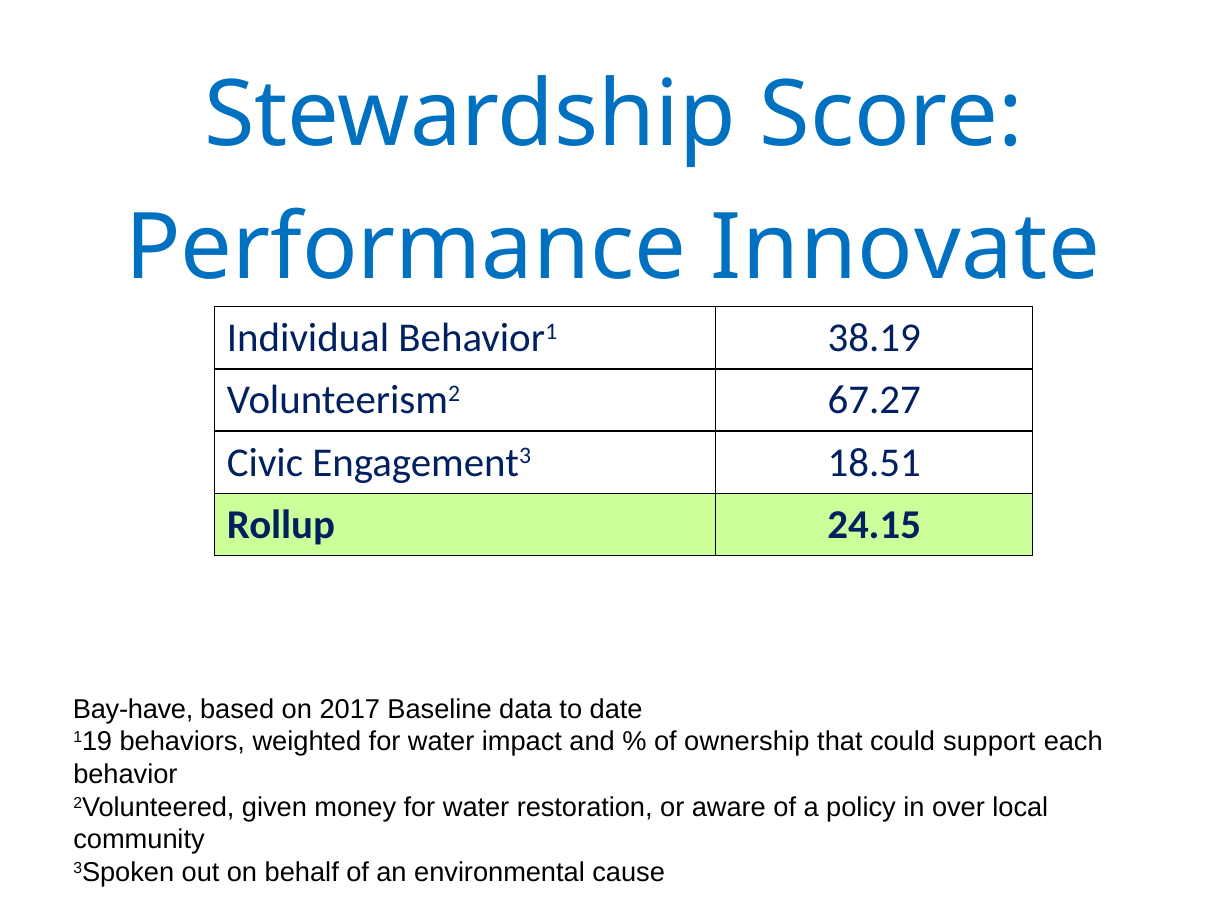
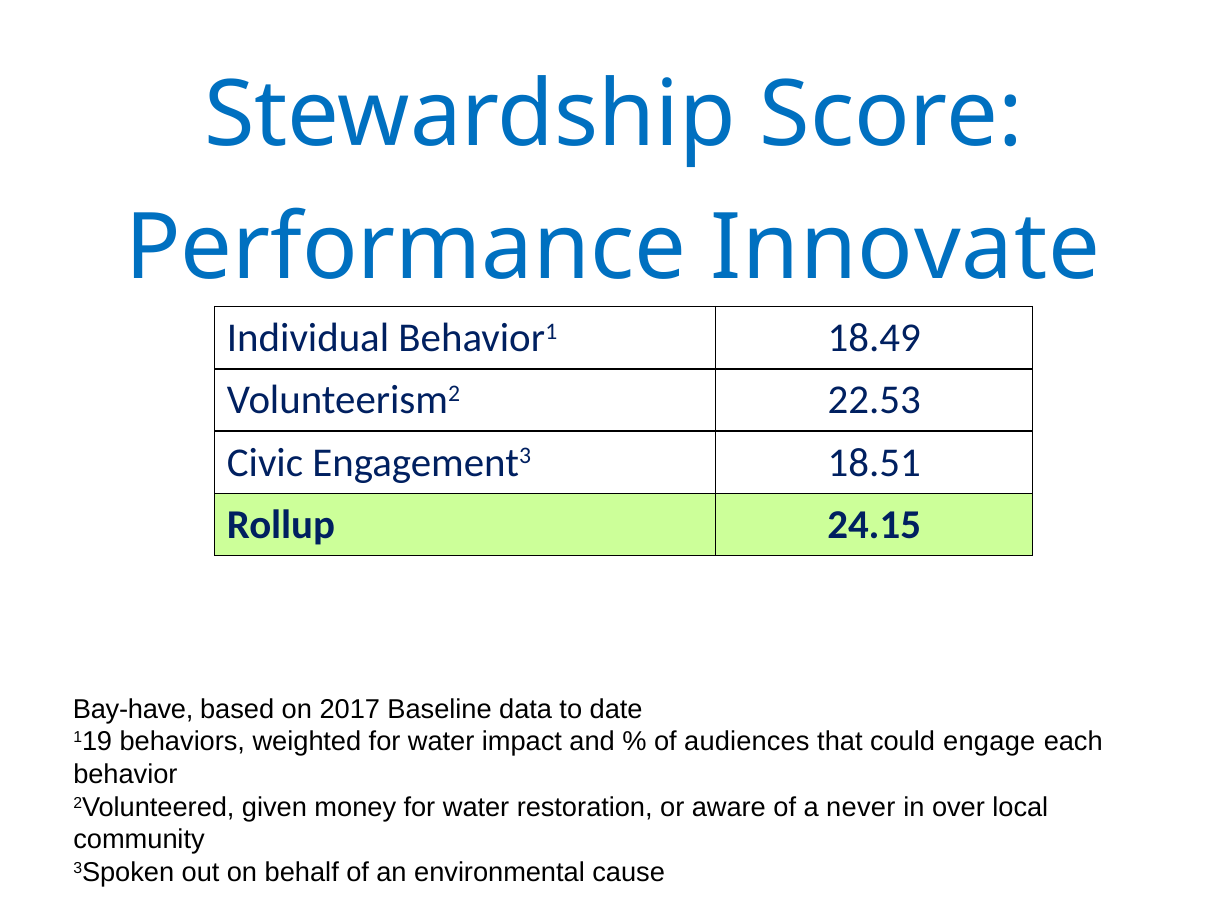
38.19: 38.19 -> 18.49 (874, 338)
67.27: 67.27 -> 22.53 (874, 400)
ownership: ownership -> audiences (747, 742)
support: support -> engage (989, 742)
policy: policy -> never (861, 807)
